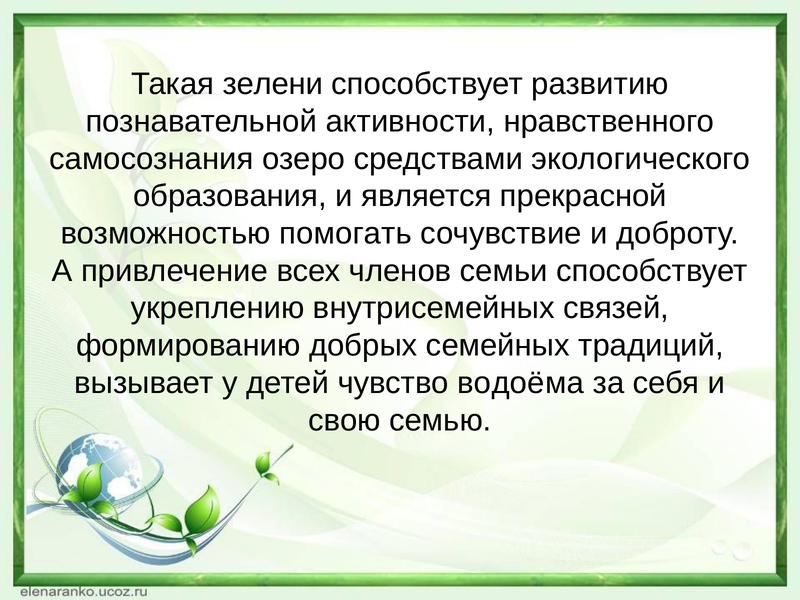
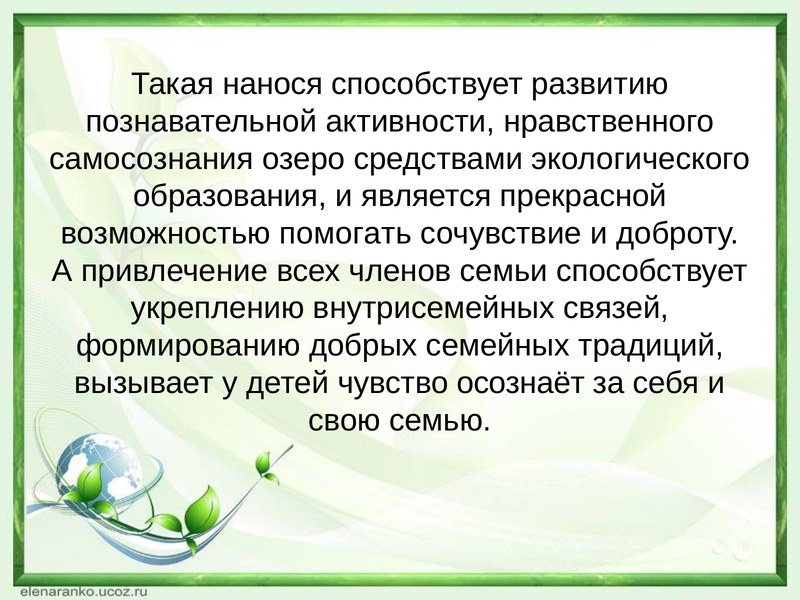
зелени: зелени -> нанося (273, 84)
водоёма: водоёма -> осознаёт (521, 383)
